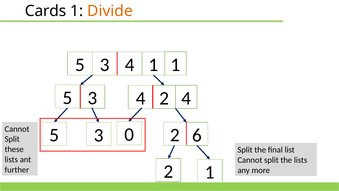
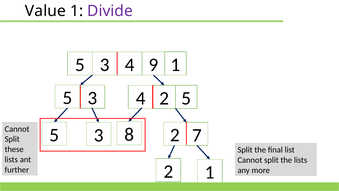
Cards: Cards -> Value (45, 11)
Divide colour: orange -> purple (110, 11)
4 1: 1 -> 9 (153, 65)
2 4: 4 -> 5 (186, 98)
0: 0 -> 8 (129, 134)
6: 6 -> 7 (197, 135)
